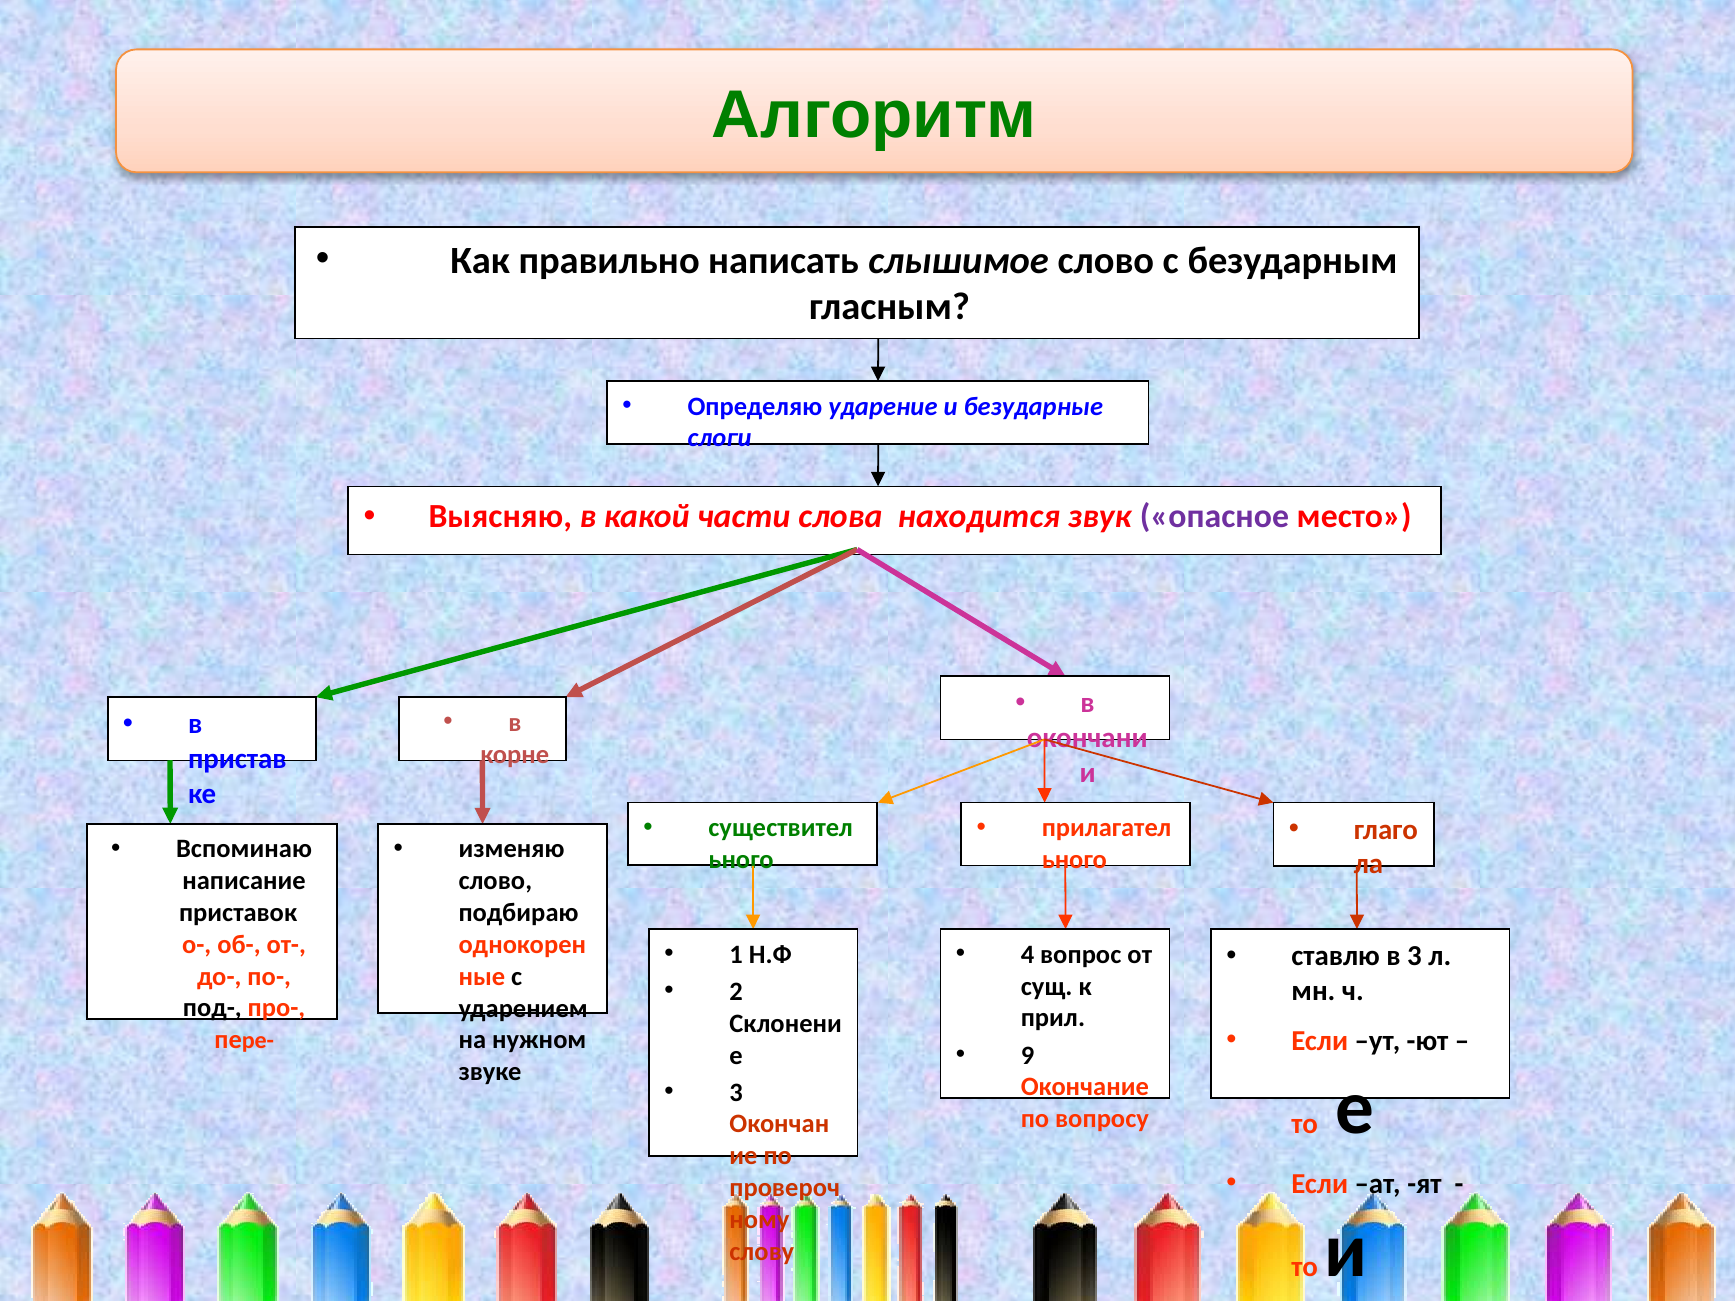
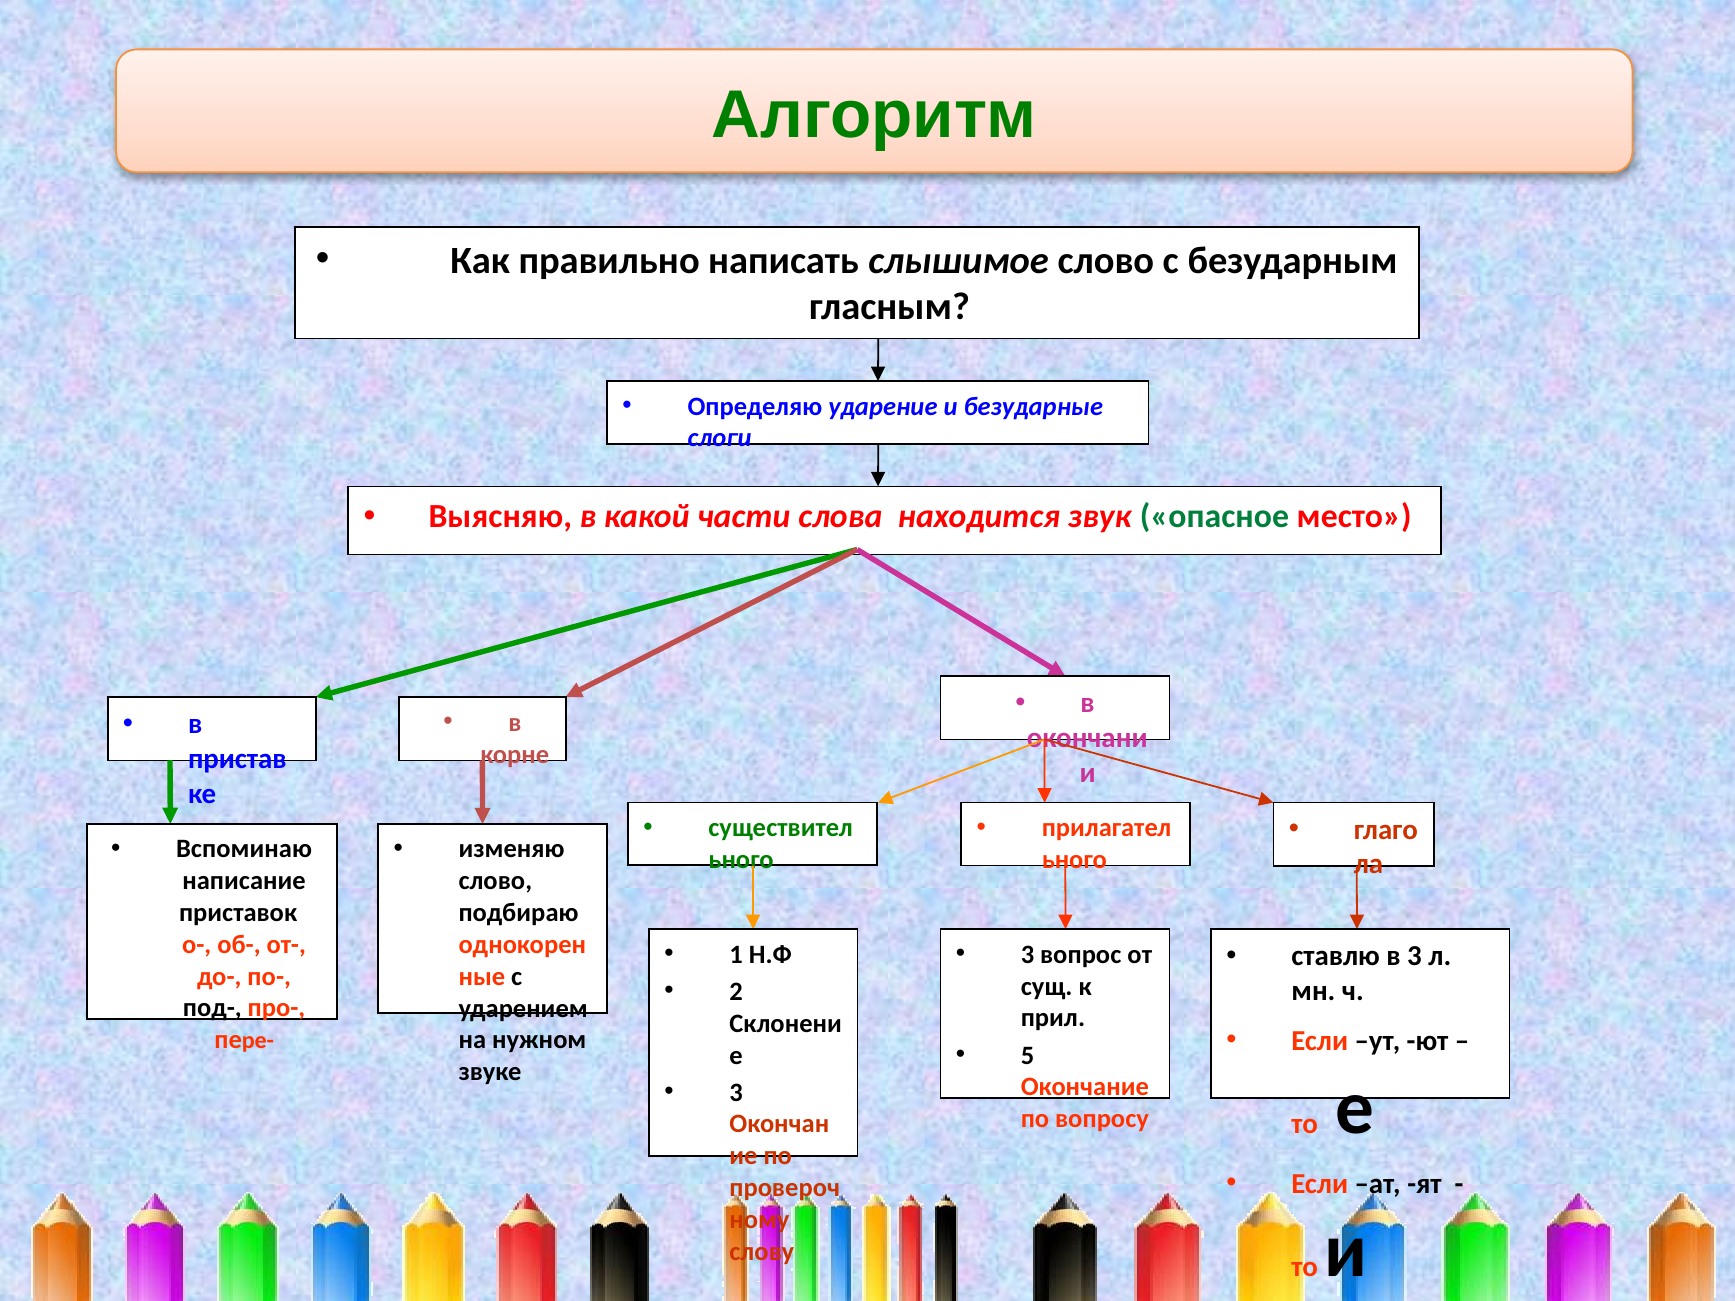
опасное colour: purple -> green (1214, 517)
4: 4 -> 3 (1028, 955)
9: 9 -> 5 (1028, 1055)
